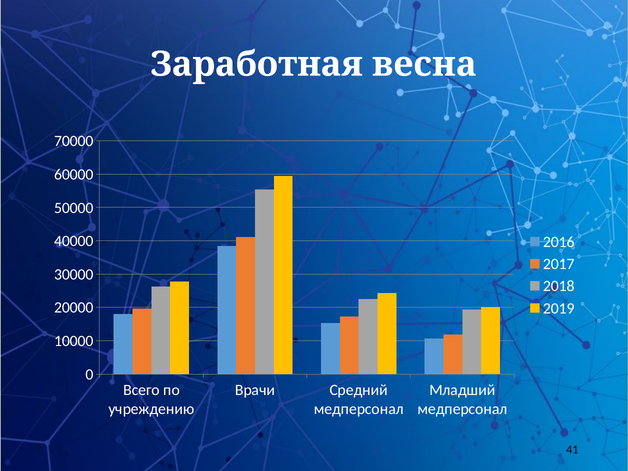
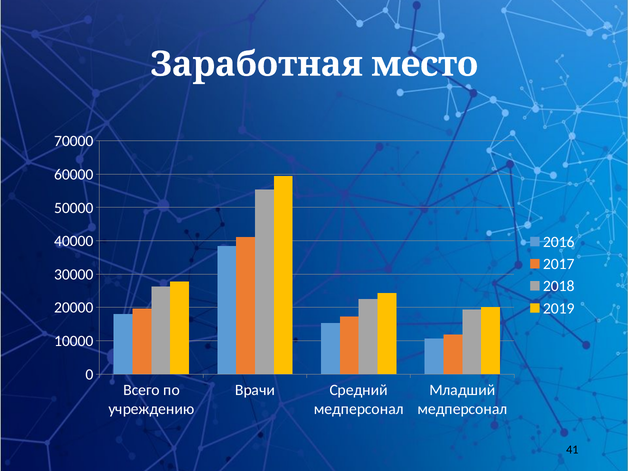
весна: весна -> место (425, 64)
